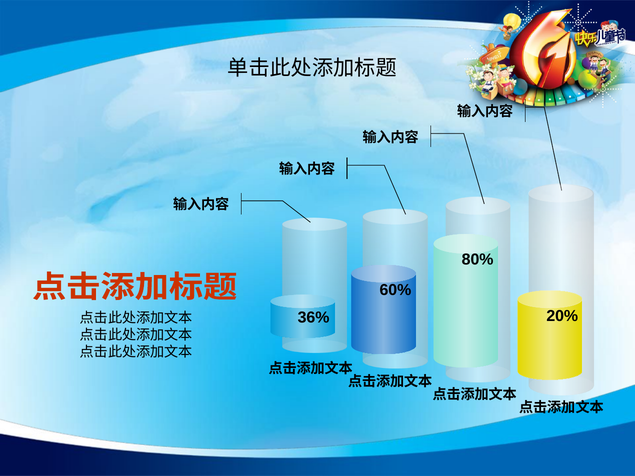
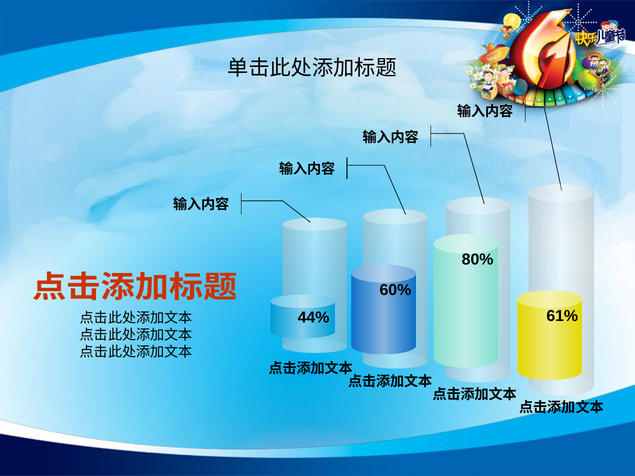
20%: 20% -> 61% (562, 316)
36%: 36% -> 44% (314, 318)
